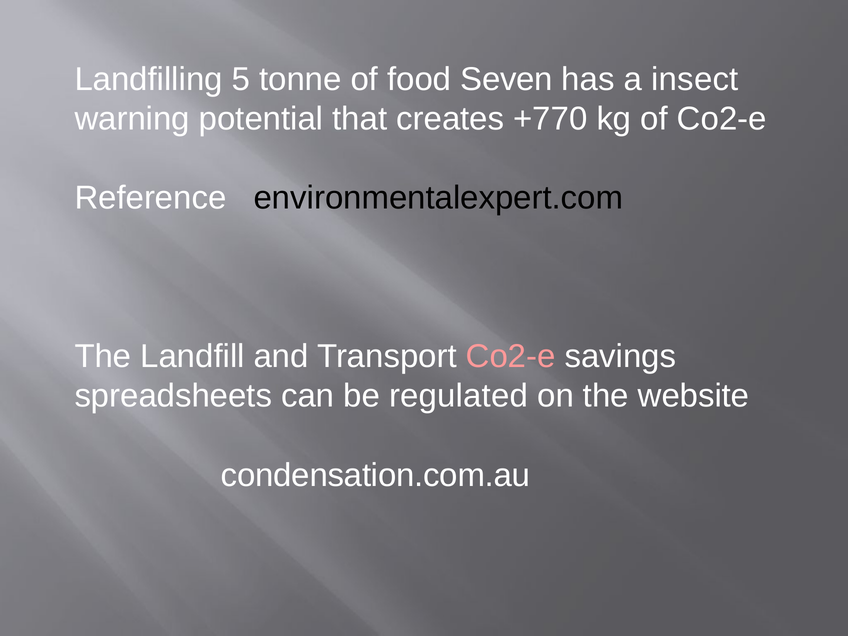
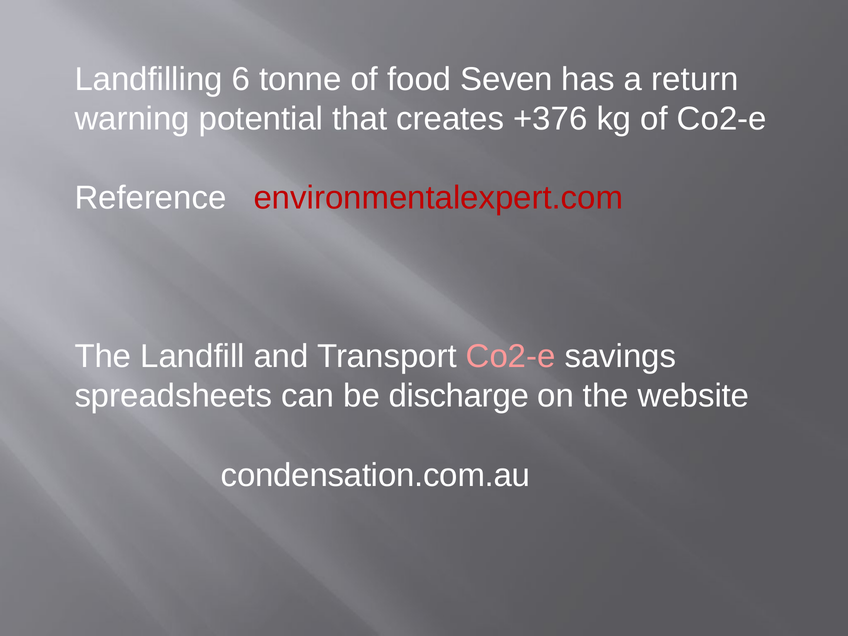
5: 5 -> 6 (241, 79)
insect: insect -> return (695, 79)
+770: +770 -> +376 (550, 119)
environmentalexpert.com colour: black -> red (438, 198)
regulated: regulated -> discharge (459, 396)
